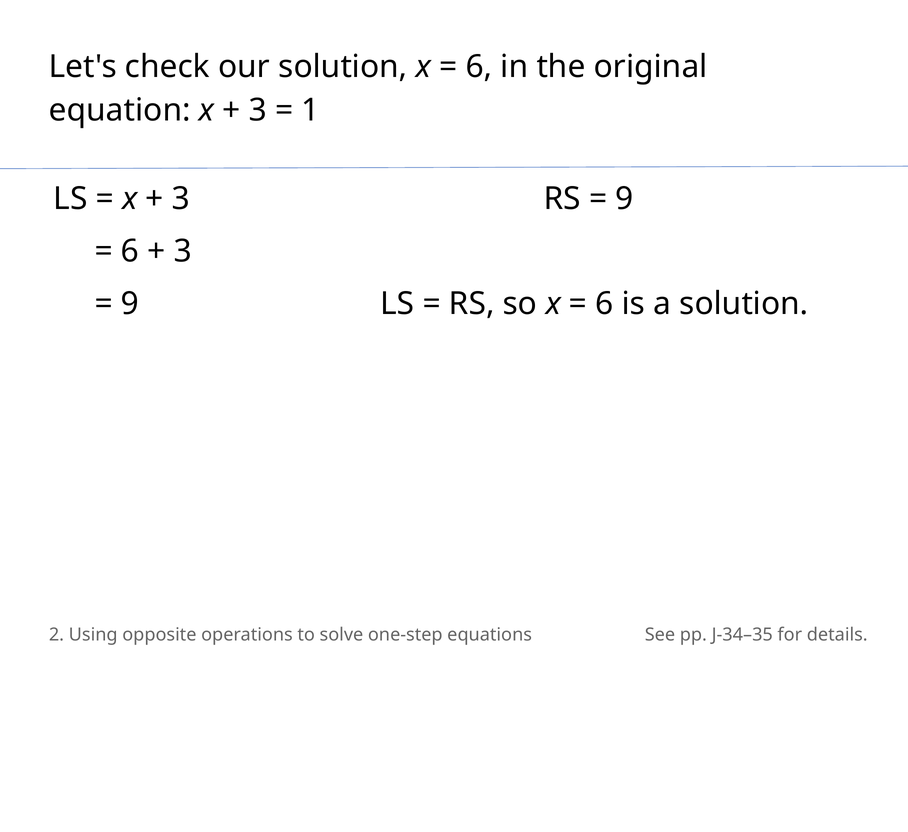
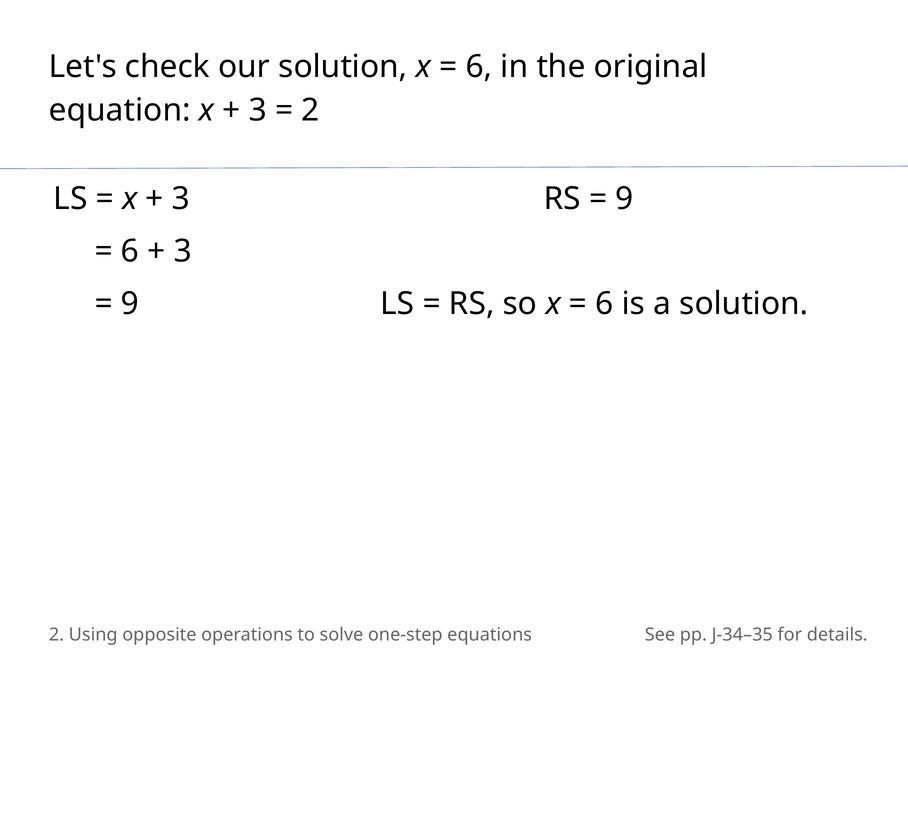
1: 1 -> 2 (311, 110)
